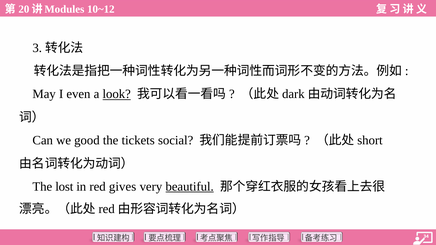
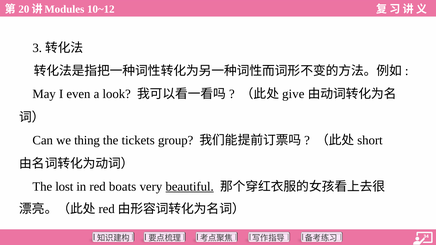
look underline: present -> none (117, 94)
dark: dark -> give (293, 94)
good: good -> thing (87, 141)
social: social -> group (176, 141)
gives: gives -> boats (123, 187)
